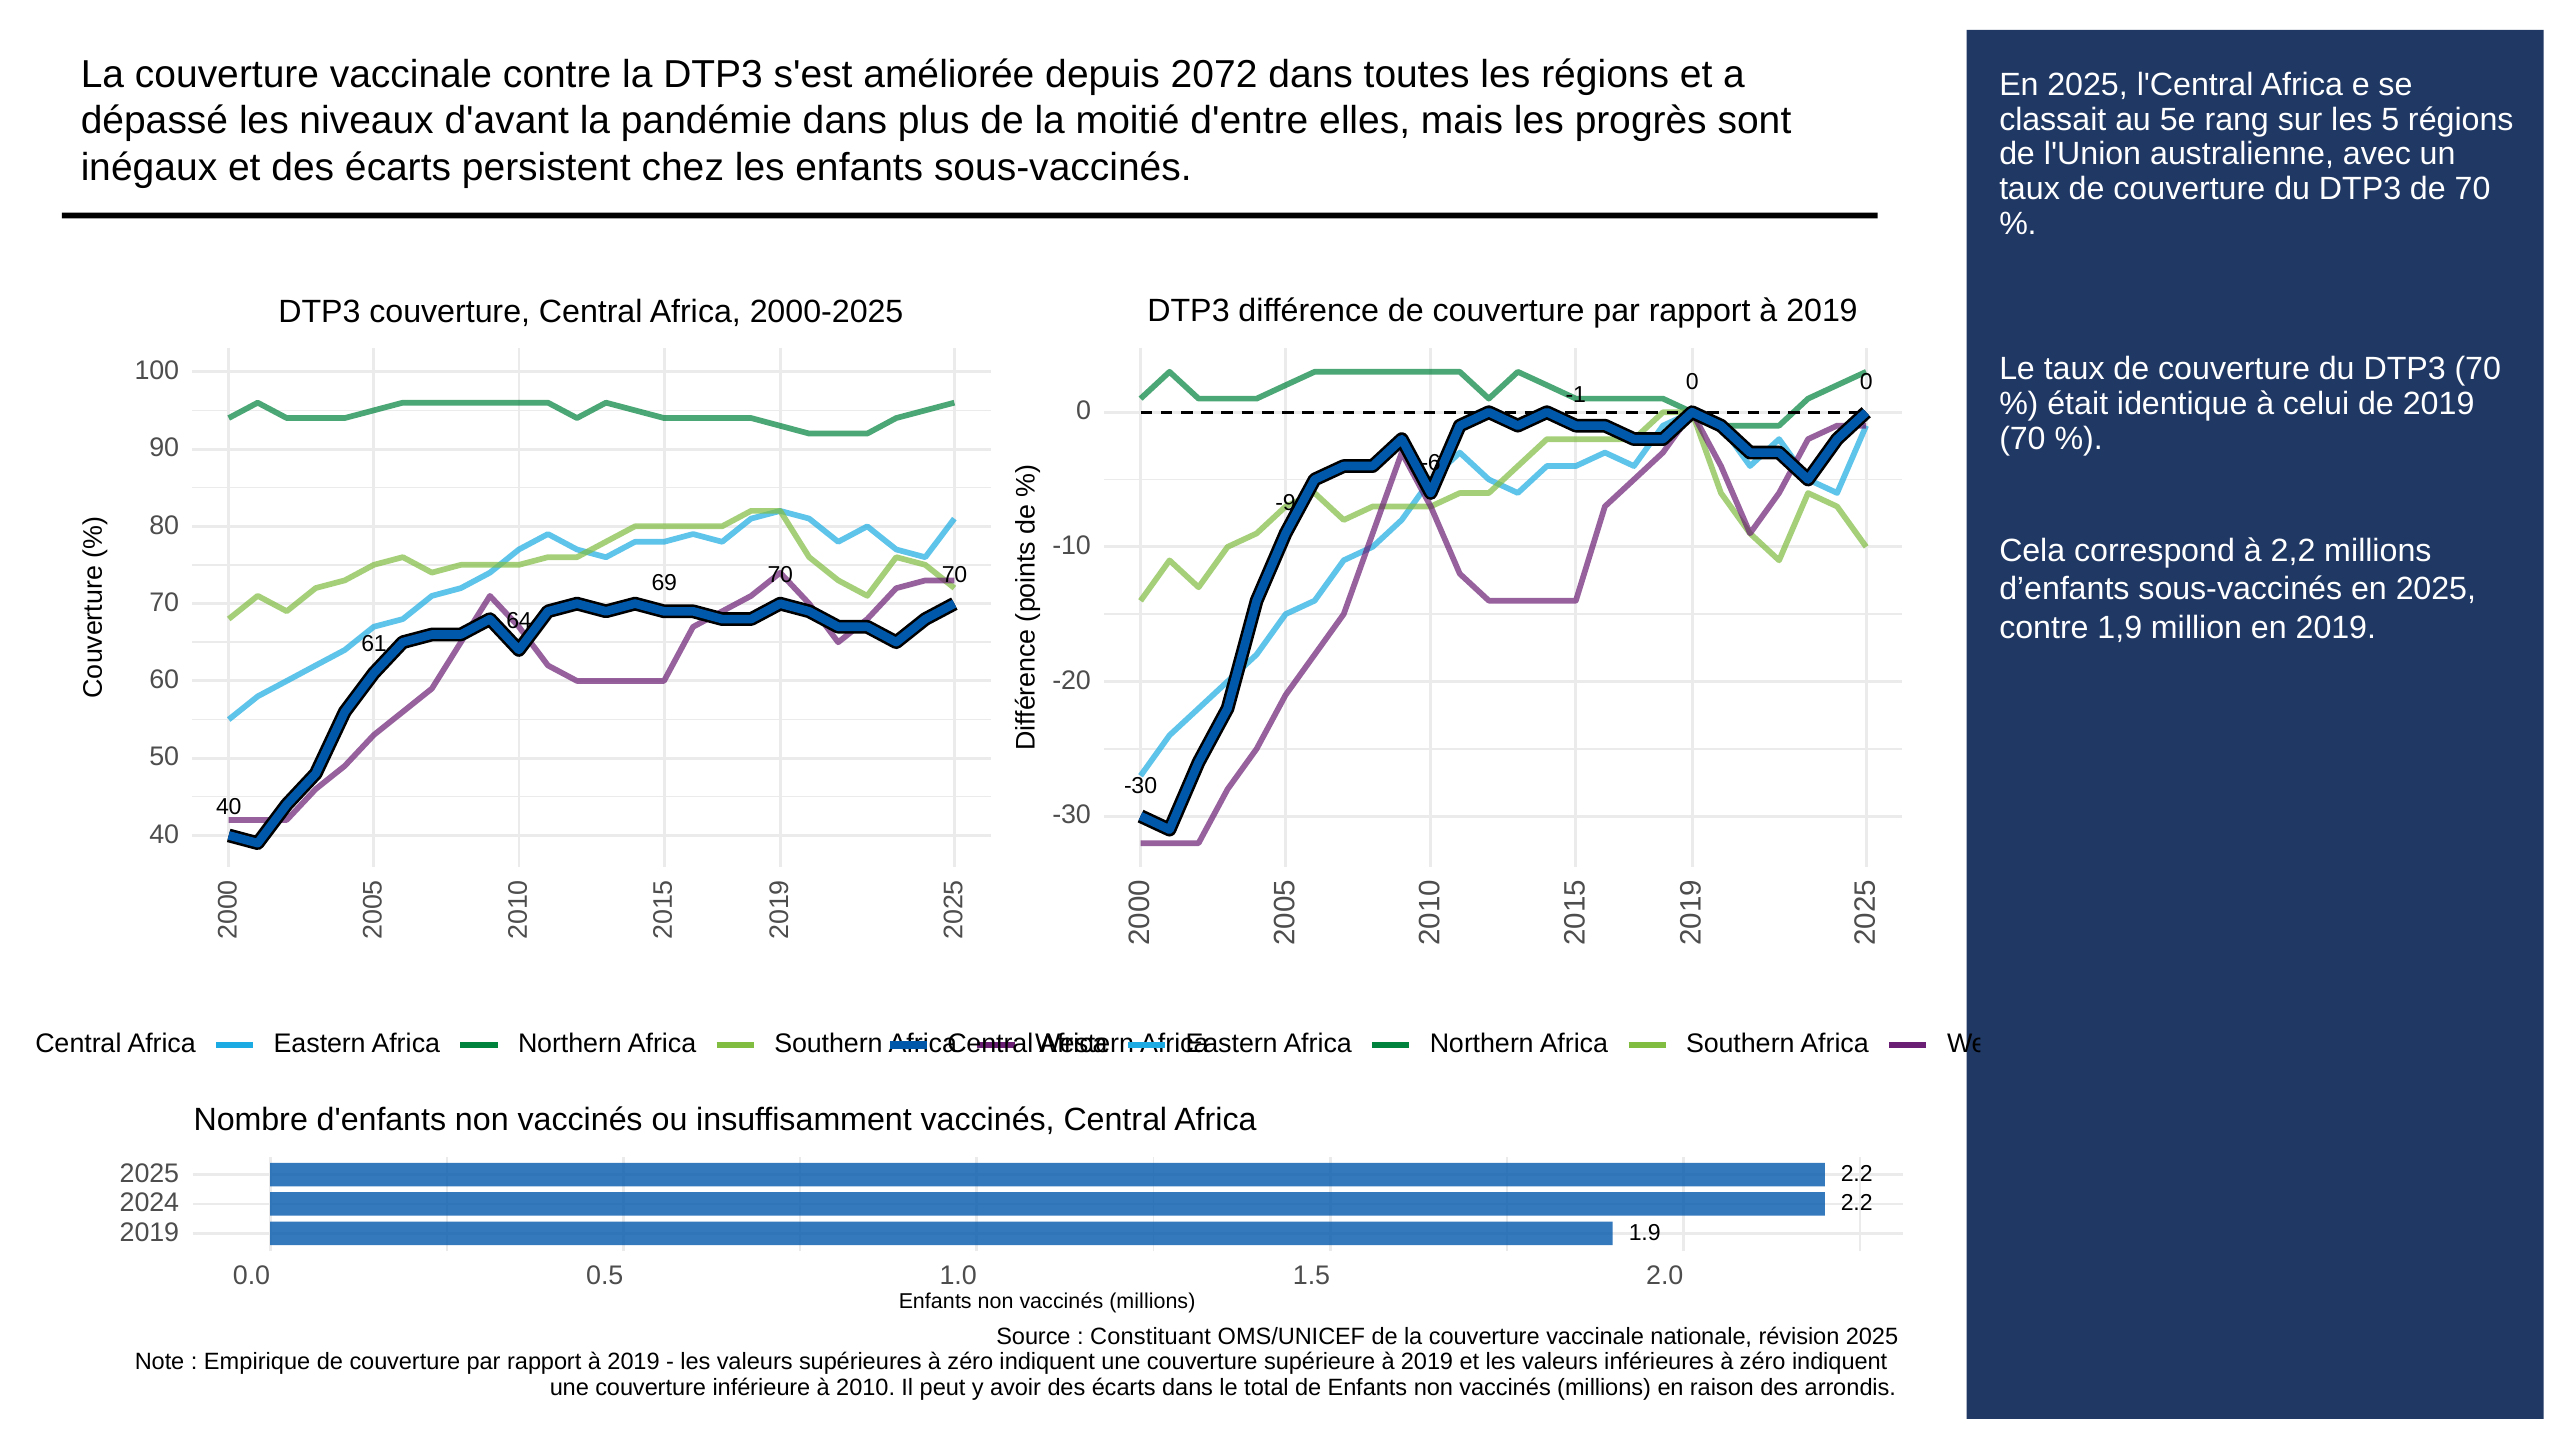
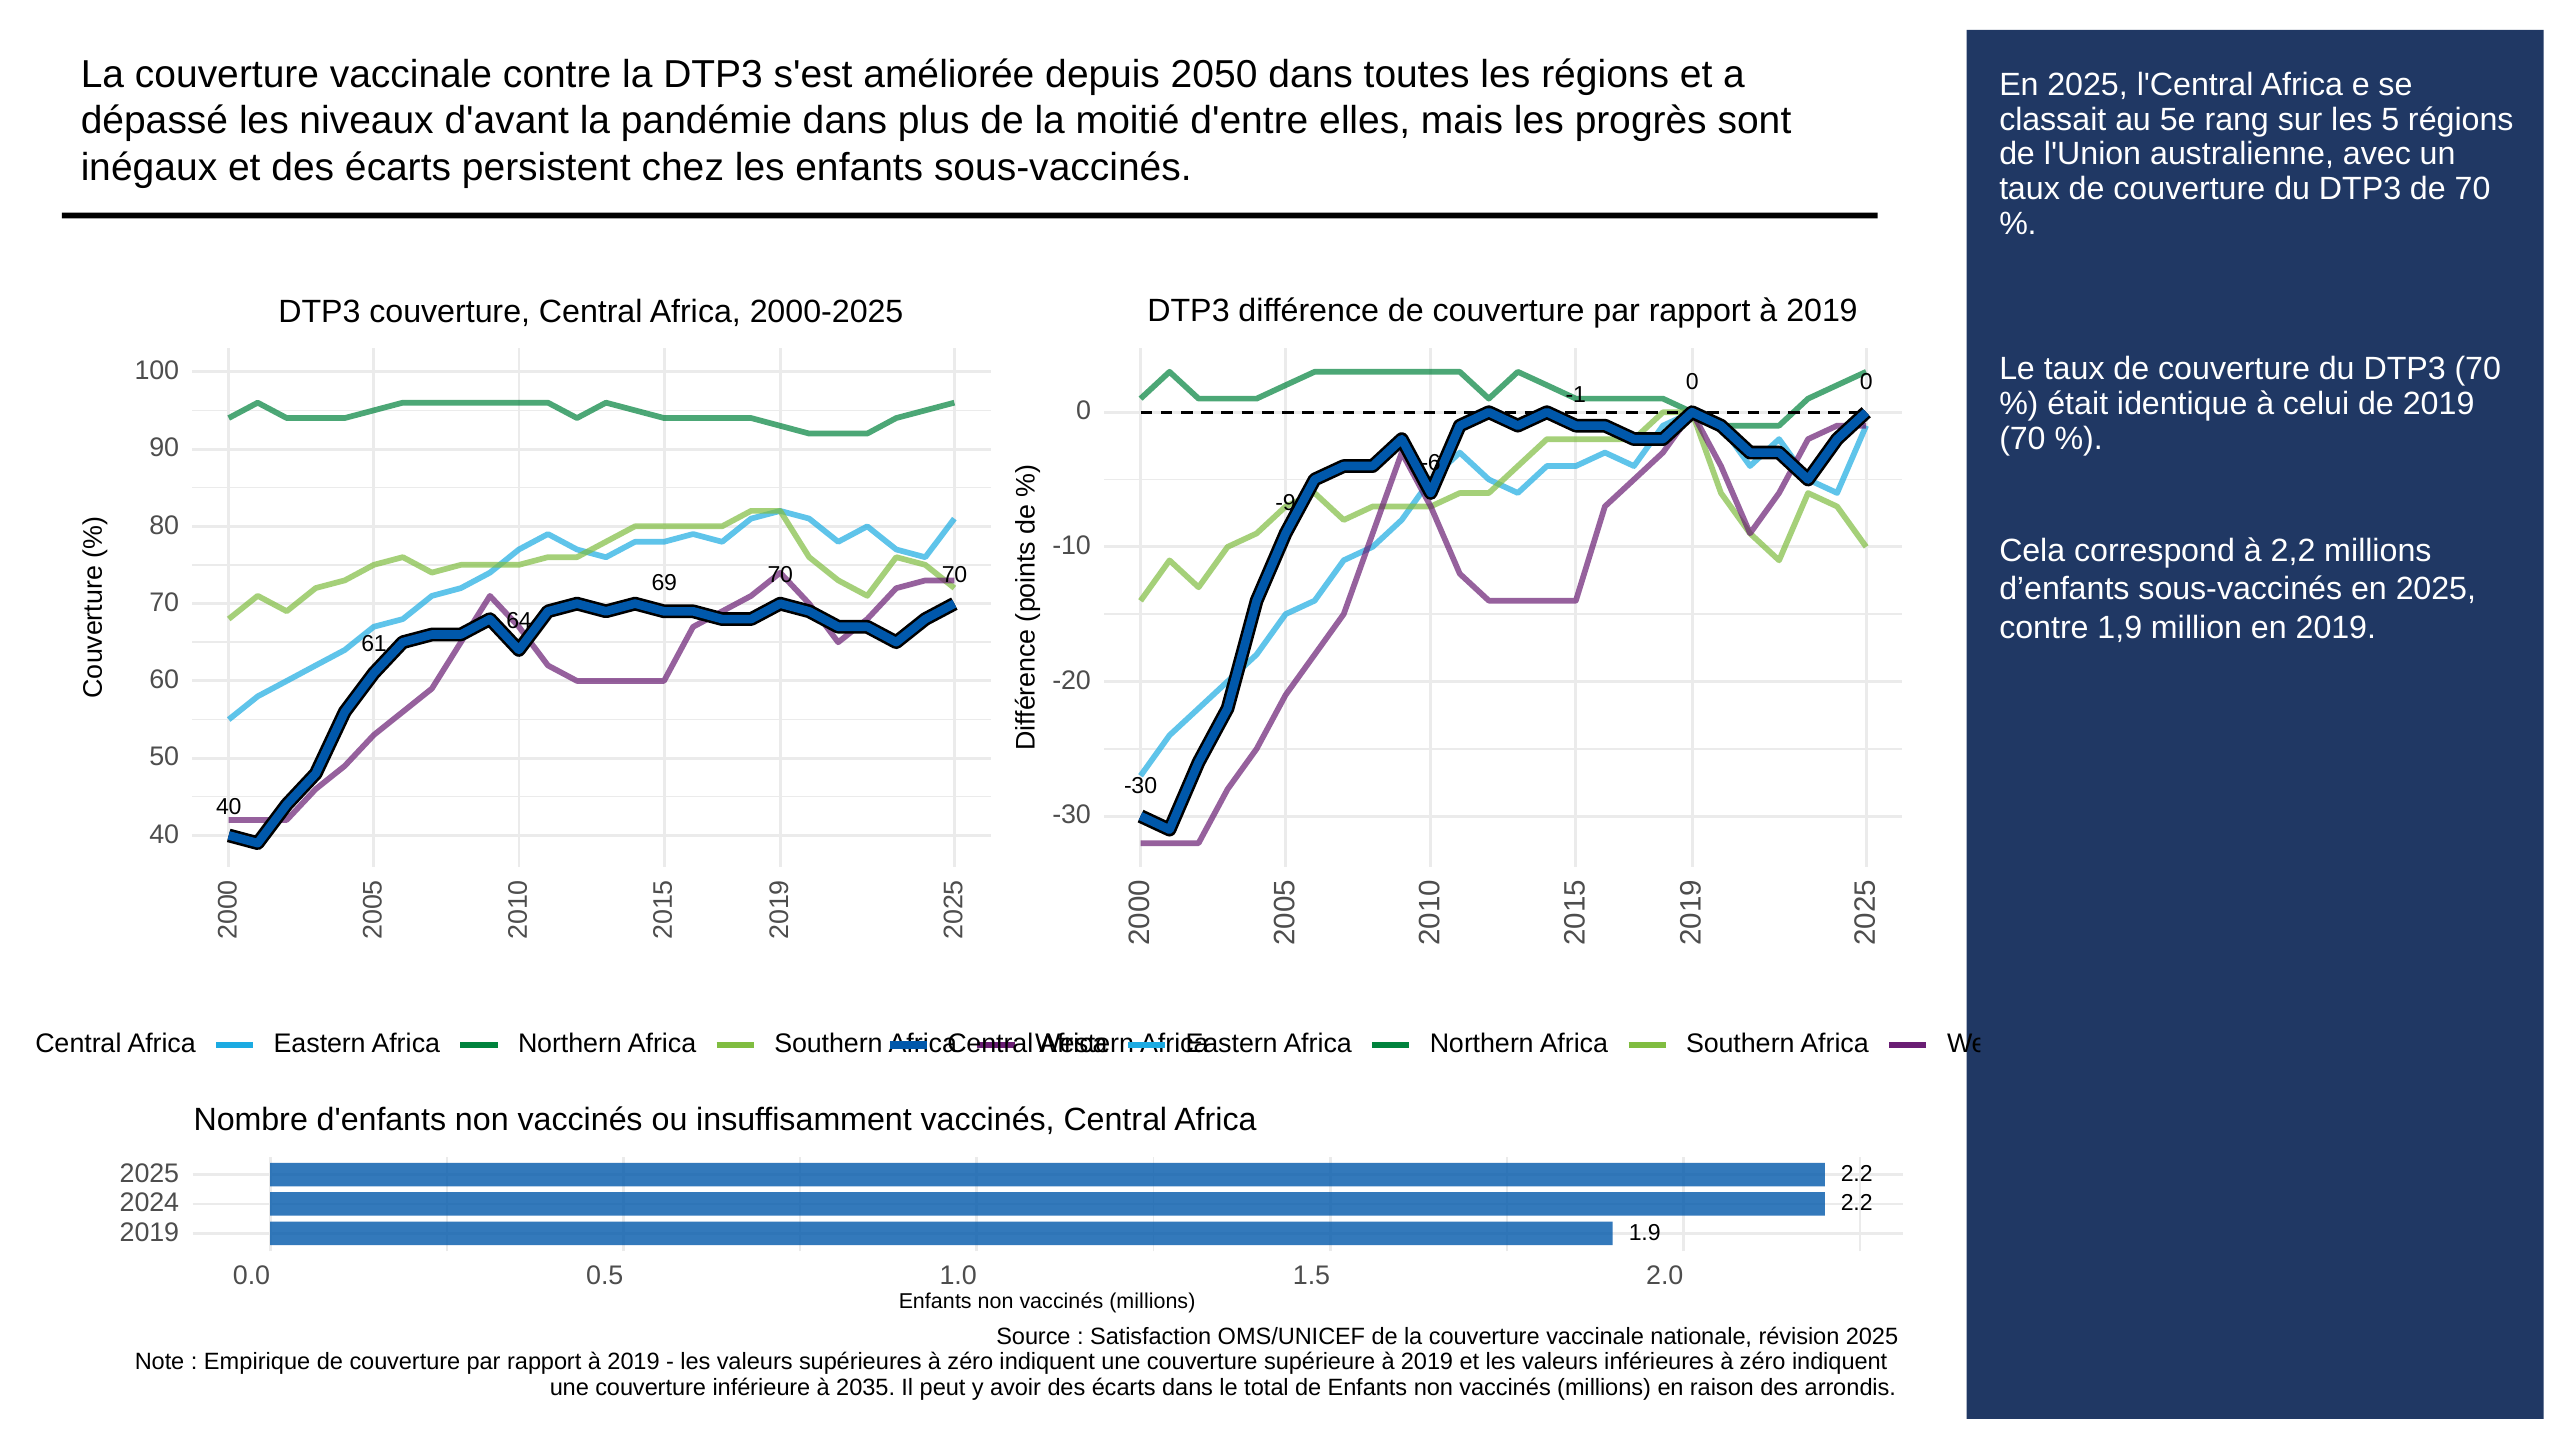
2072: 2072 -> 2050 (1214, 74)
Constituant: Constituant -> Satisfaction (1151, 1337)
2010: 2010 -> 2035 (866, 1387)
